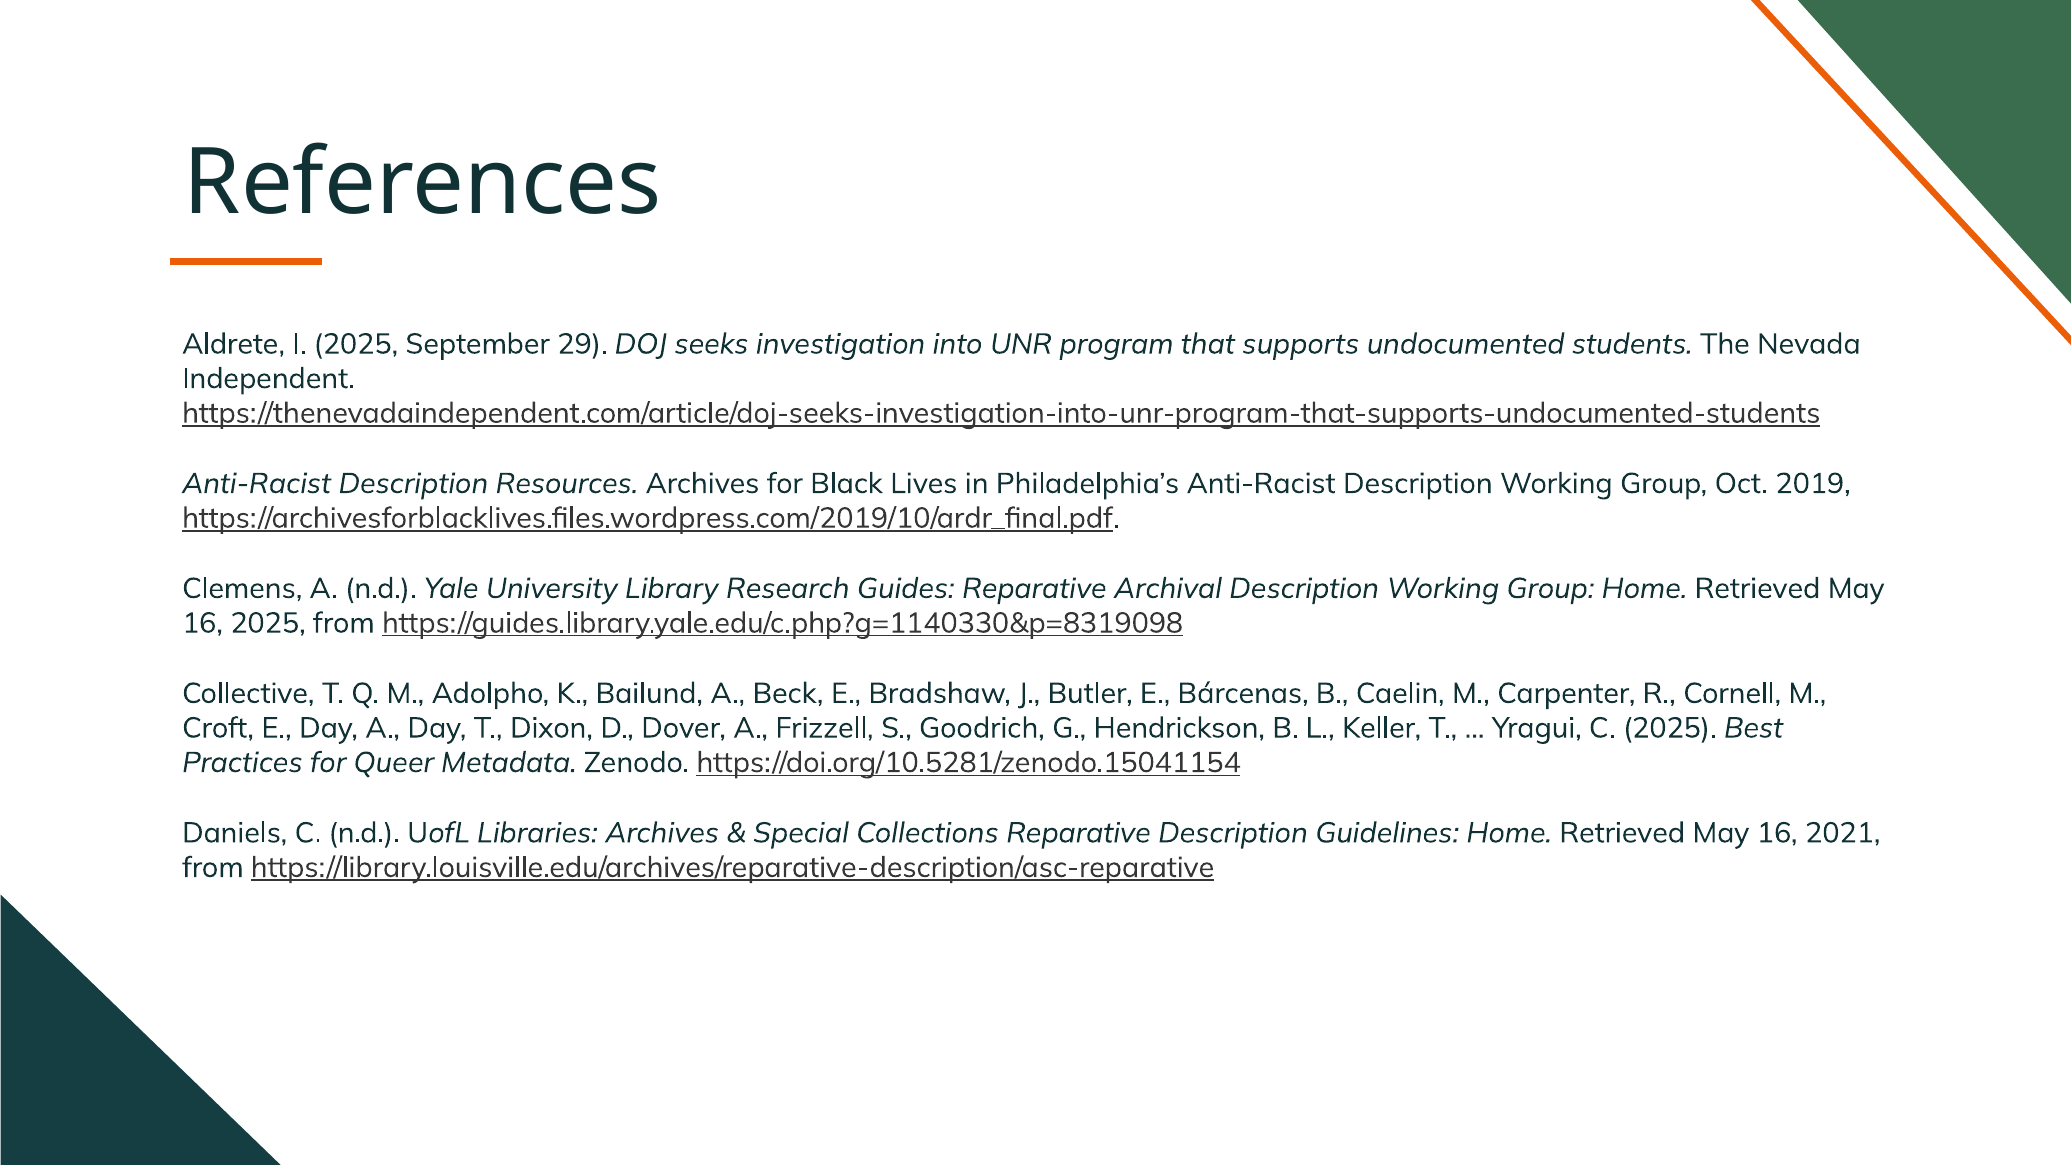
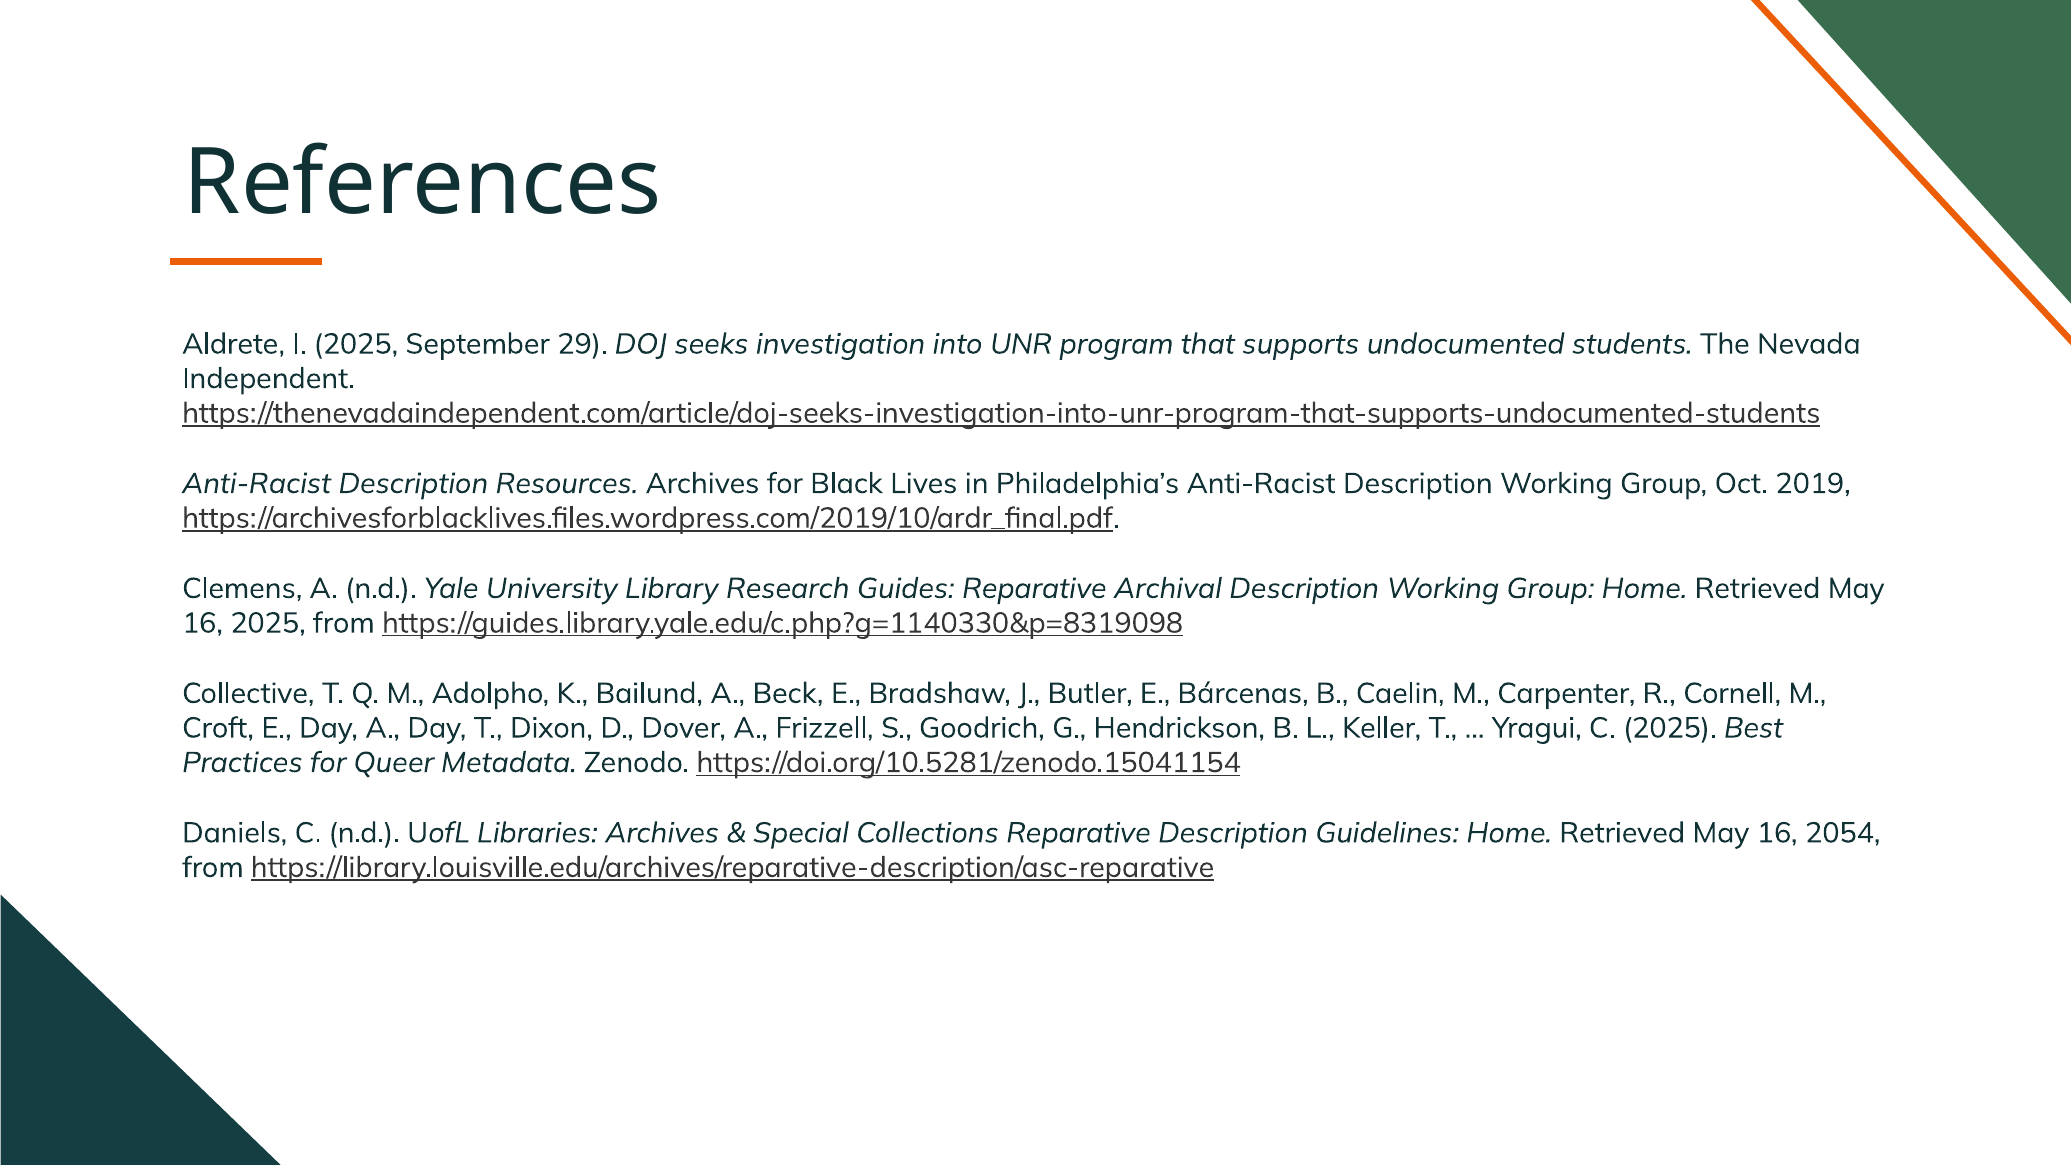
2021: 2021 -> 2054 (1843, 833)
